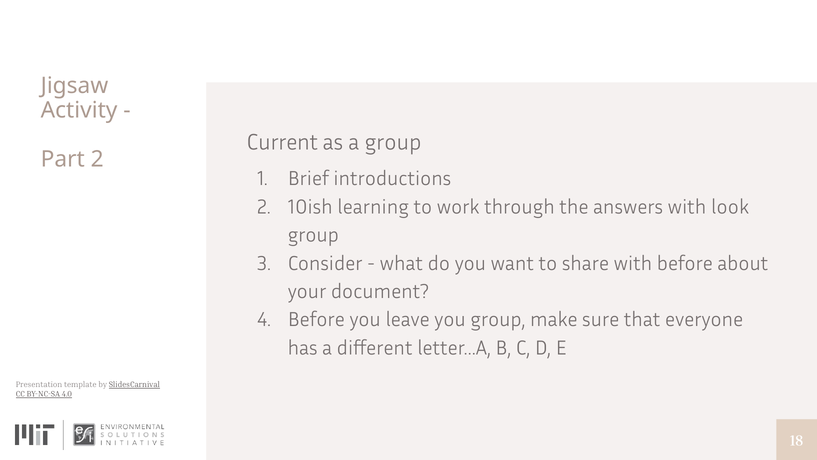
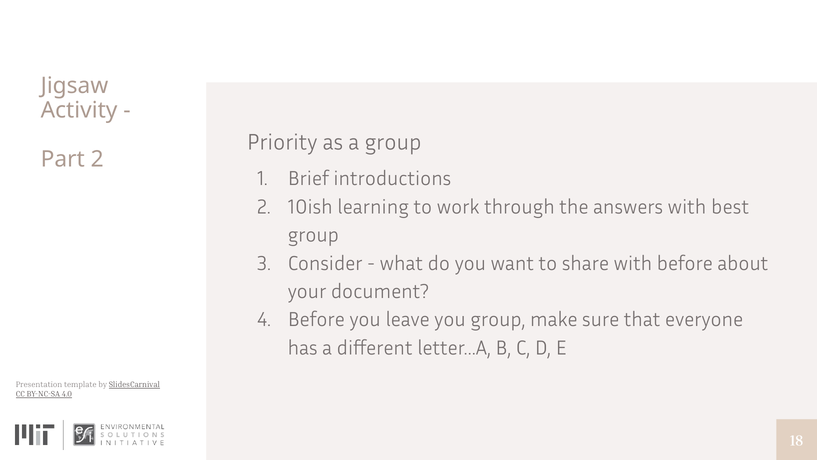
Current: Current -> Priority (282, 142)
look: look -> best (730, 207)
